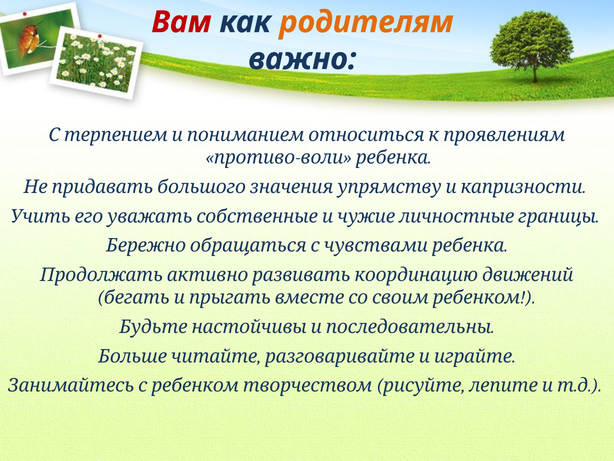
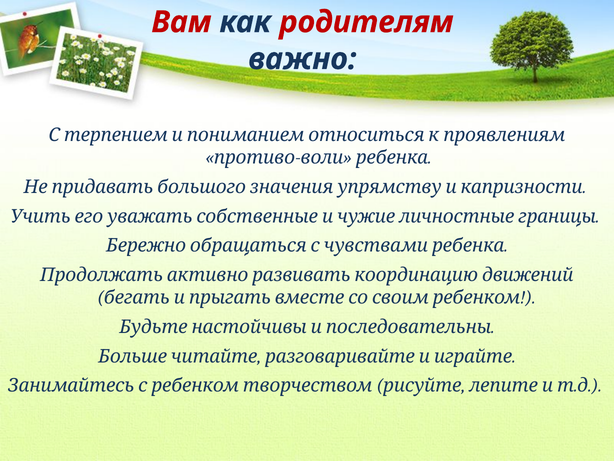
родителям colour: orange -> red (366, 22)
